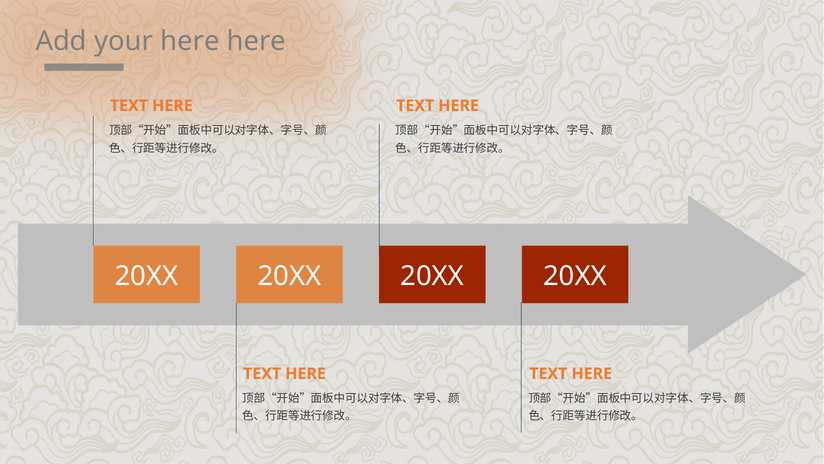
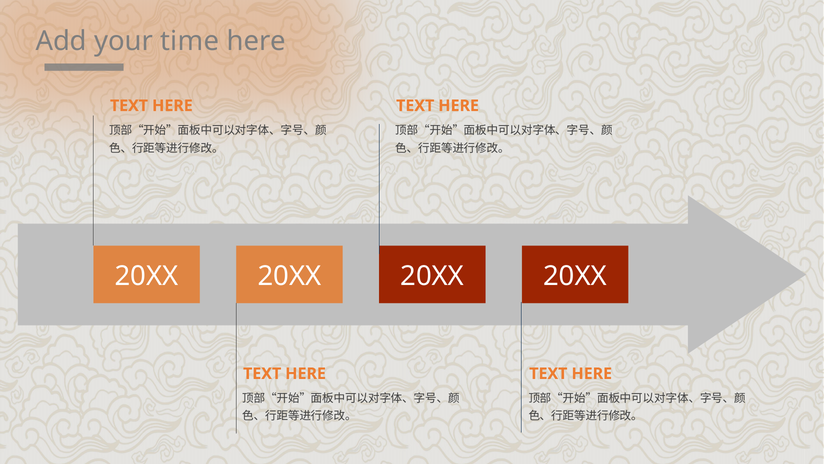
your here: here -> time (190, 41)
